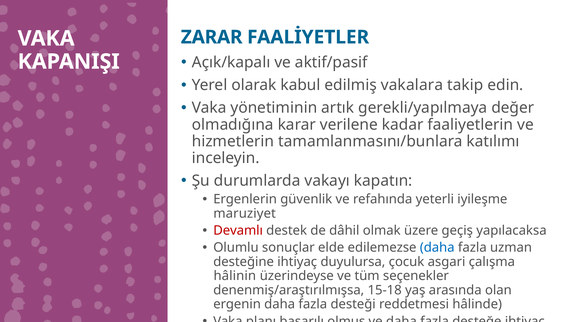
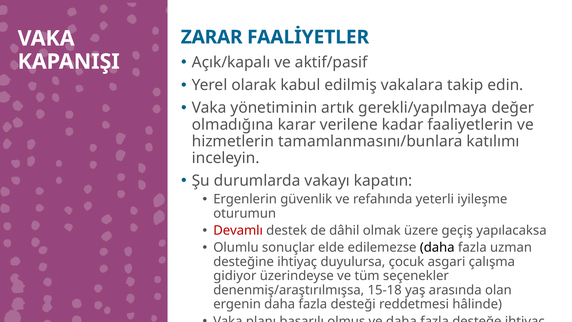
maruziyet: maruziyet -> oturumun (245, 213)
daha colour: blue -> black (437, 247)
hâlinin: hâlinin -> gidiyor (235, 276)
